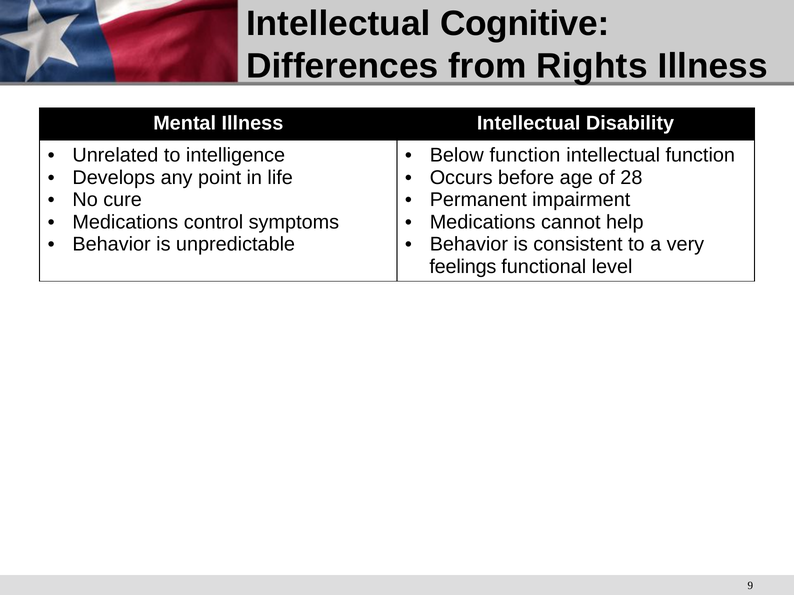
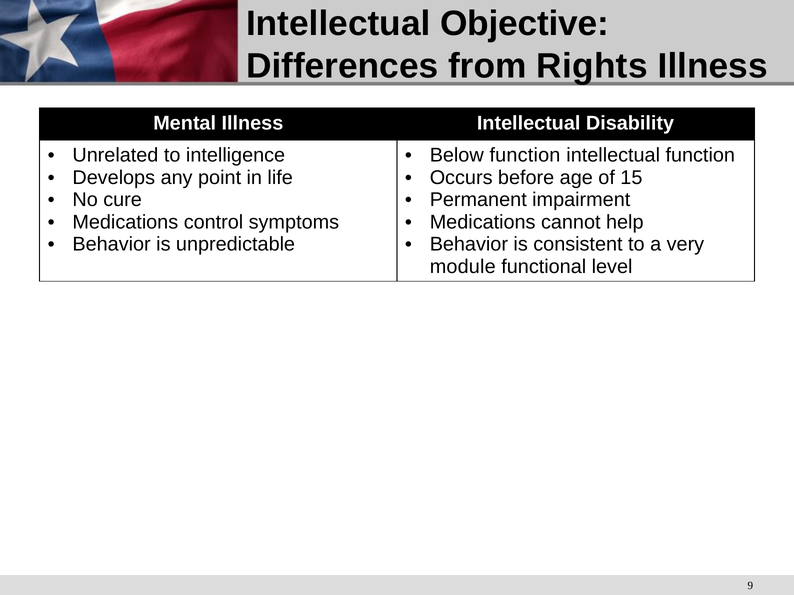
Cognitive: Cognitive -> Objective (525, 24)
28: 28 -> 15 (631, 178)
feelings: feelings -> module (463, 267)
